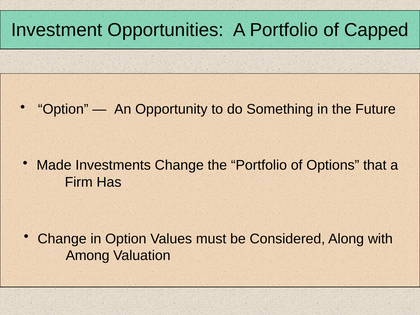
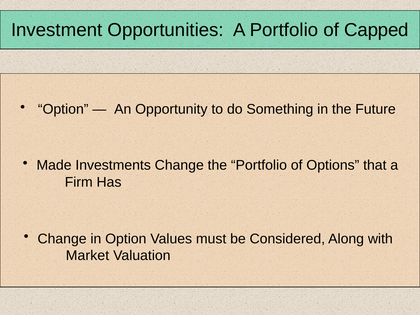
Among: Among -> Market (87, 256)
